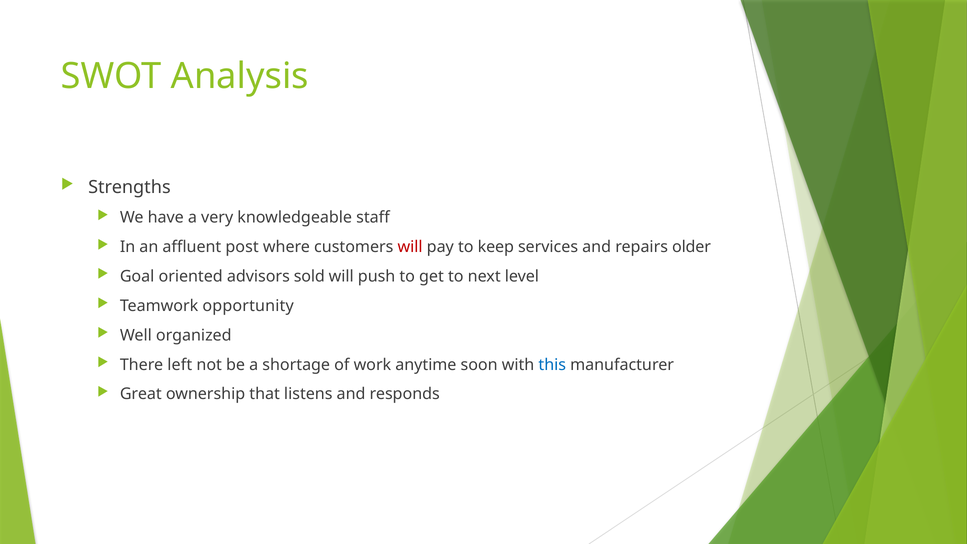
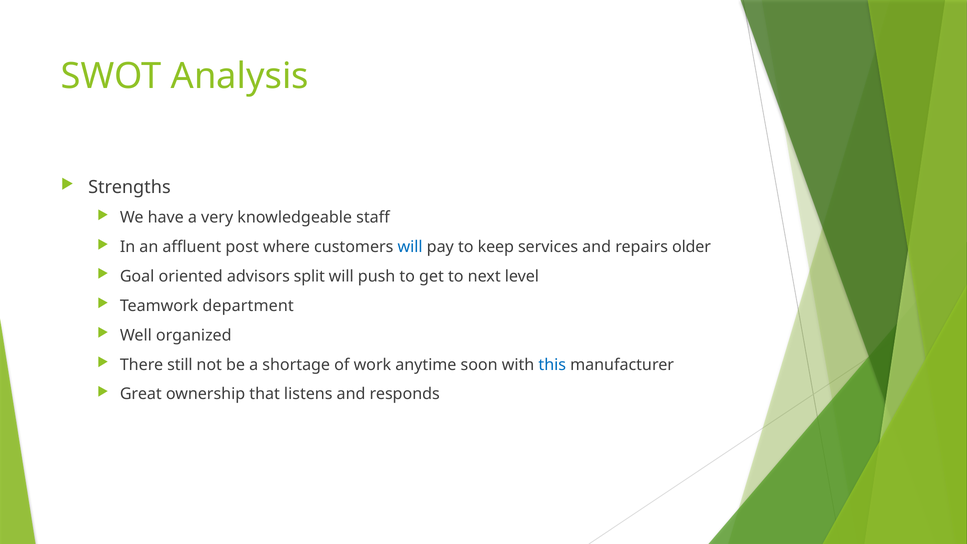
will colour: red -> blue (410, 247)
sold: sold -> split (309, 276)
opportunity: opportunity -> department (248, 306)
left: left -> still (180, 365)
